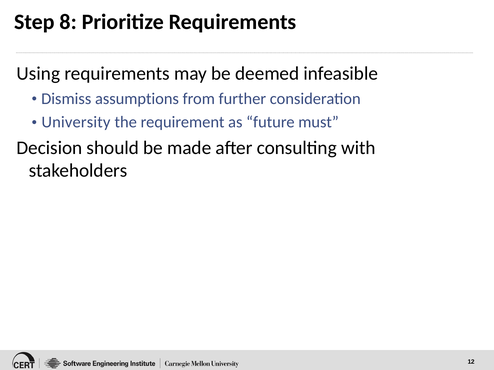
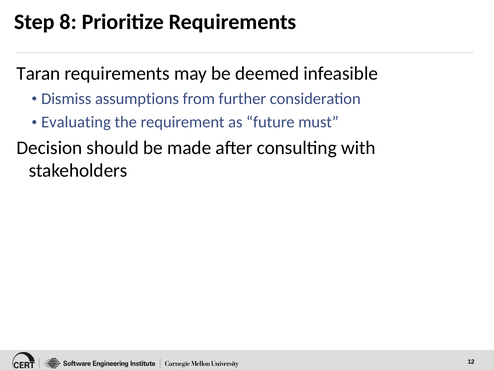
Using: Using -> Taran (38, 73)
University: University -> Evaluating (76, 122)
